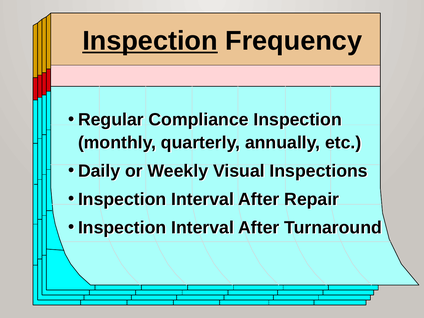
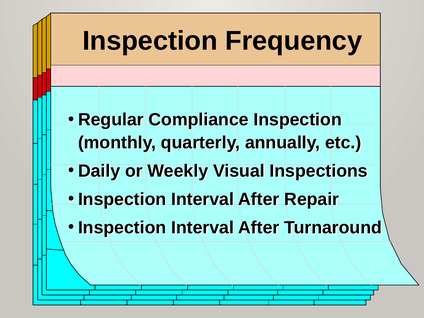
Inspection underline: present -> none (150, 41)
